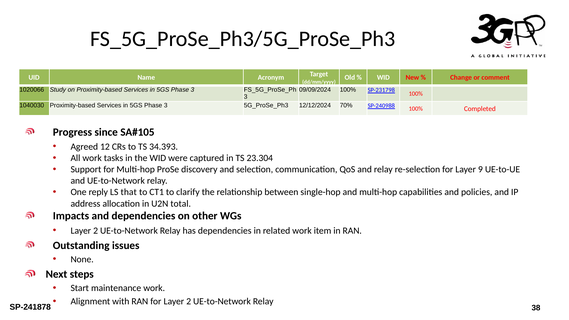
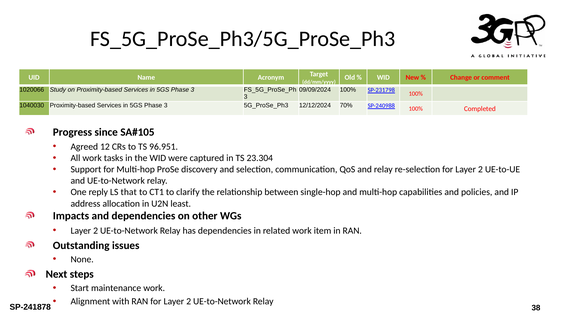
34.393: 34.393 -> 96.951 (164, 147)
re-selection for Layer 9: 9 -> 2 (480, 169)
total: total -> least (181, 204)
